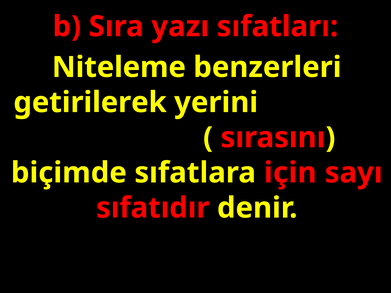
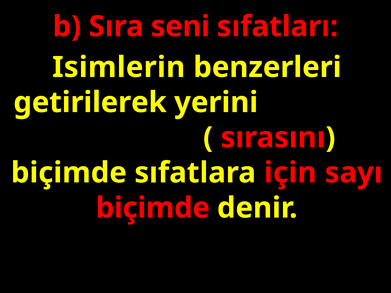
yazı: yazı -> seni (180, 27)
Niteleme: Niteleme -> Isimlerin (119, 67)
sıfatıdır: sıfatıdır -> biçimde (153, 208)
